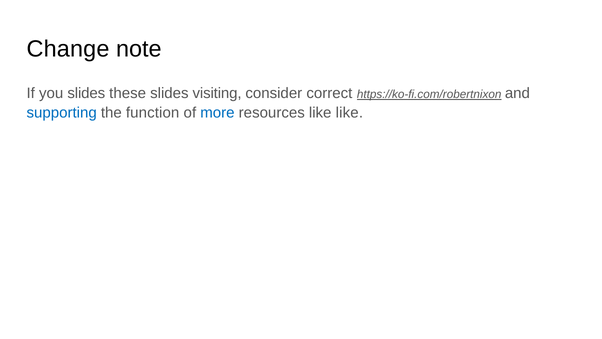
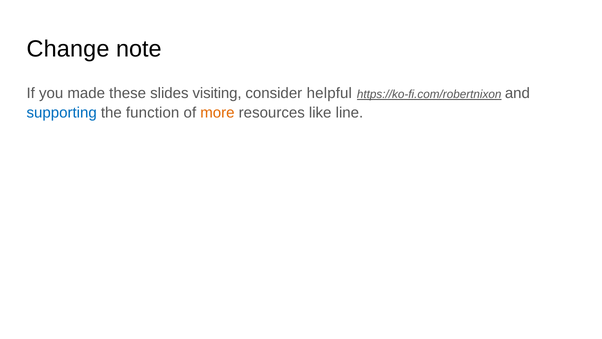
you slides: slides -> made (86, 93)
correct: correct -> helpful (329, 93)
more colour: blue -> orange (217, 112)
like like: like -> line (349, 112)
